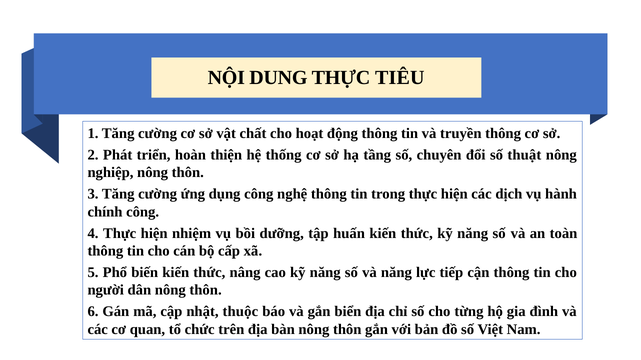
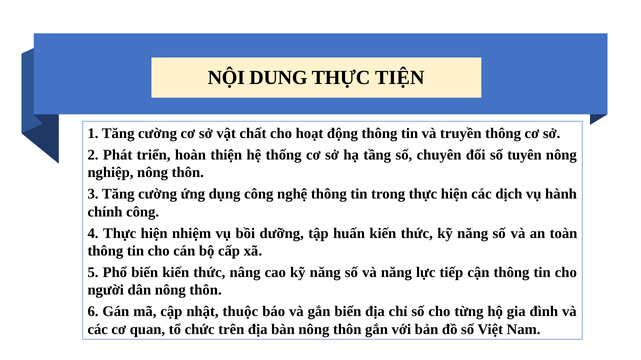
TIÊU: TIÊU -> TIỆN (400, 78)
thuật: thuật -> tuyên (525, 155)
